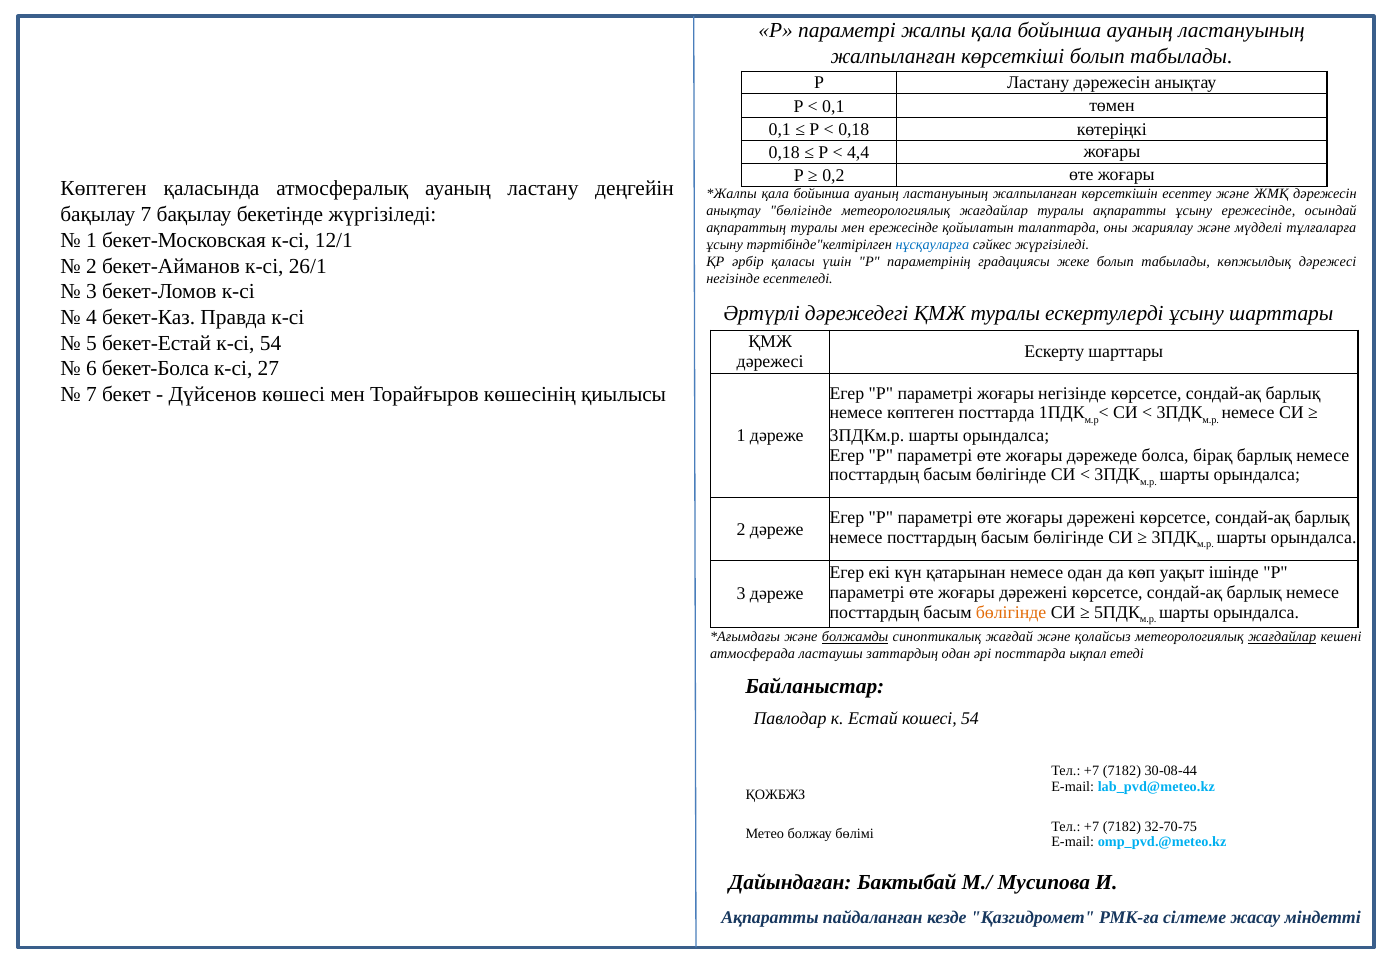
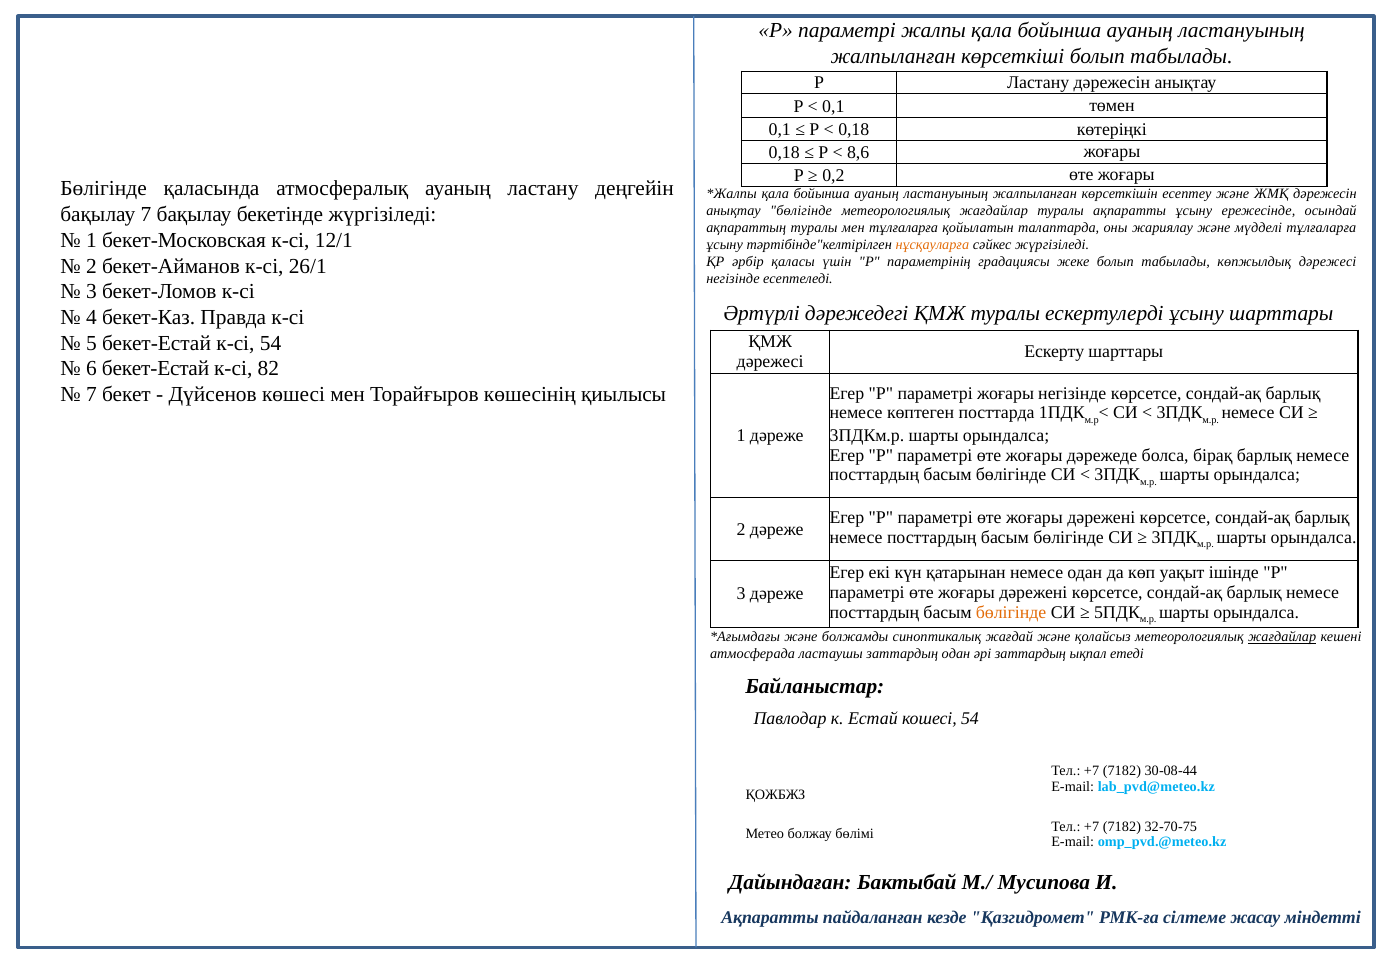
4,4: 4,4 -> 8,6 (858, 153)
Көптеген: Көптеген -> Бөлігінде (104, 189)
мен ережесінде: ережесінде -> тұлғаларға (904, 228)
нұсқауларға colour: blue -> orange (932, 245)
6 бекет-Болса: бекет-Болса -> бекет-Естай (156, 369)
27: 27 -> 82 (268, 369)
болжамды underline: present -> none (855, 637)
әрі посттарда: посттарда -> заттардың (1030, 654)
